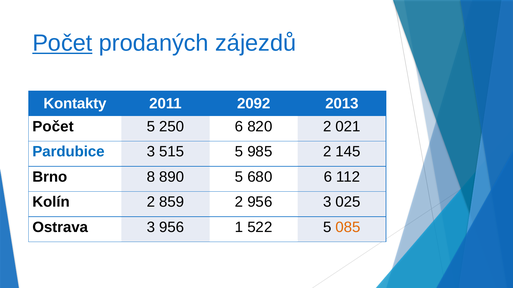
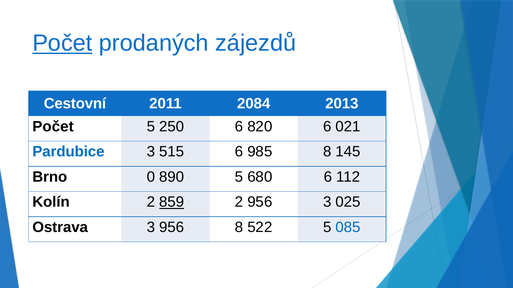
Kontakty: Kontakty -> Cestovní (75, 104)
2092: 2092 -> 2084 (254, 104)
820 2: 2 -> 6 (327, 127)
515 5: 5 -> 6 (239, 152)
985 2: 2 -> 8 (327, 152)
8: 8 -> 0 (151, 177)
859 underline: none -> present (172, 202)
956 1: 1 -> 8 (239, 228)
085 colour: orange -> blue (348, 228)
